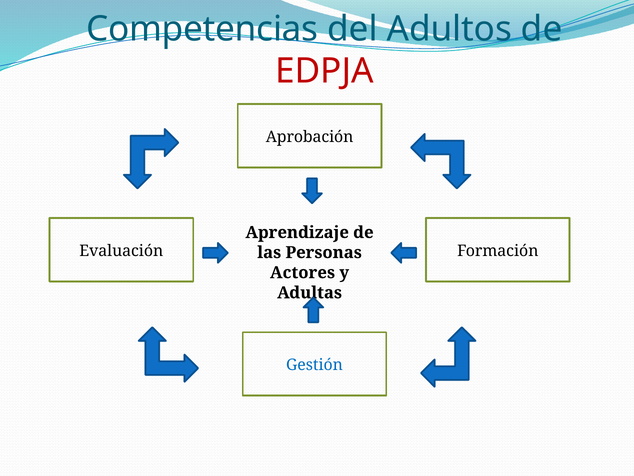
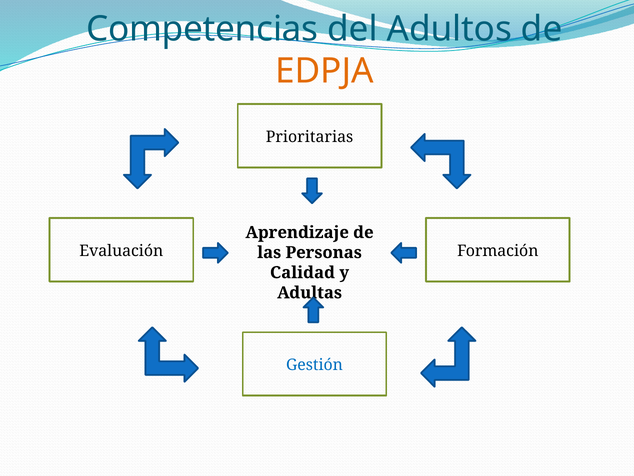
EDPJA colour: red -> orange (324, 71)
Aprobación: Aprobación -> Prioritarias (310, 137)
Actores: Actores -> Calidad (302, 272)
